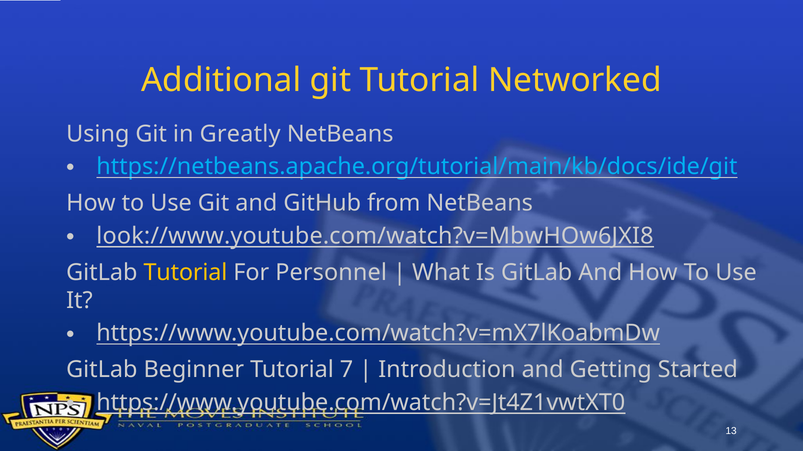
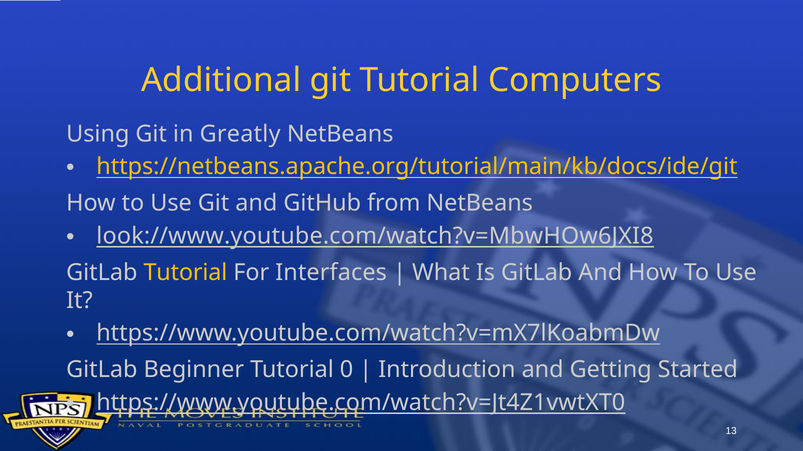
Networked: Networked -> Computers (575, 80)
https://netbeans.apache.org/tutorial/main/kb/docs/ide/git colour: light blue -> yellow (417, 167)
Personnel: Personnel -> Interfaces (331, 273)
7: 7 -> 0 (347, 370)
